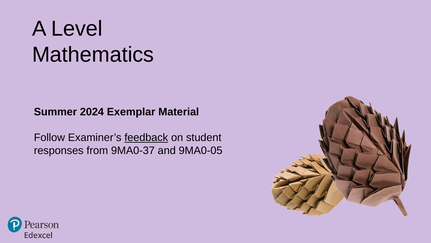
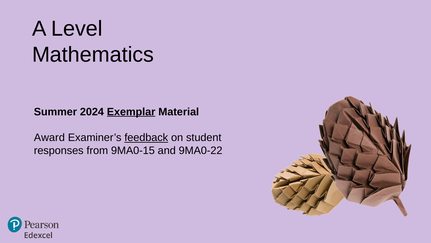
Exemplar underline: none -> present (131, 112)
Follow: Follow -> Award (49, 137)
9MA0-37: 9MA0-37 -> 9MA0-15 (133, 150)
9MA0-05: 9MA0-05 -> 9MA0-22 (201, 150)
